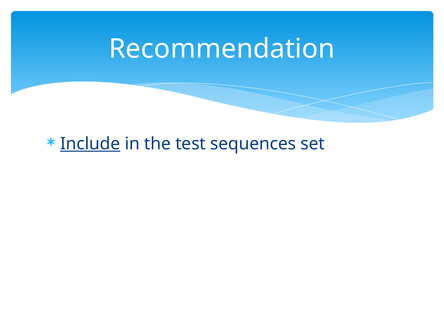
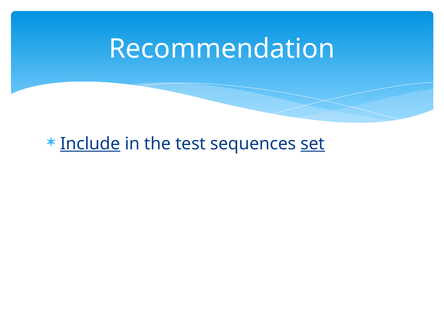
set underline: none -> present (313, 144)
